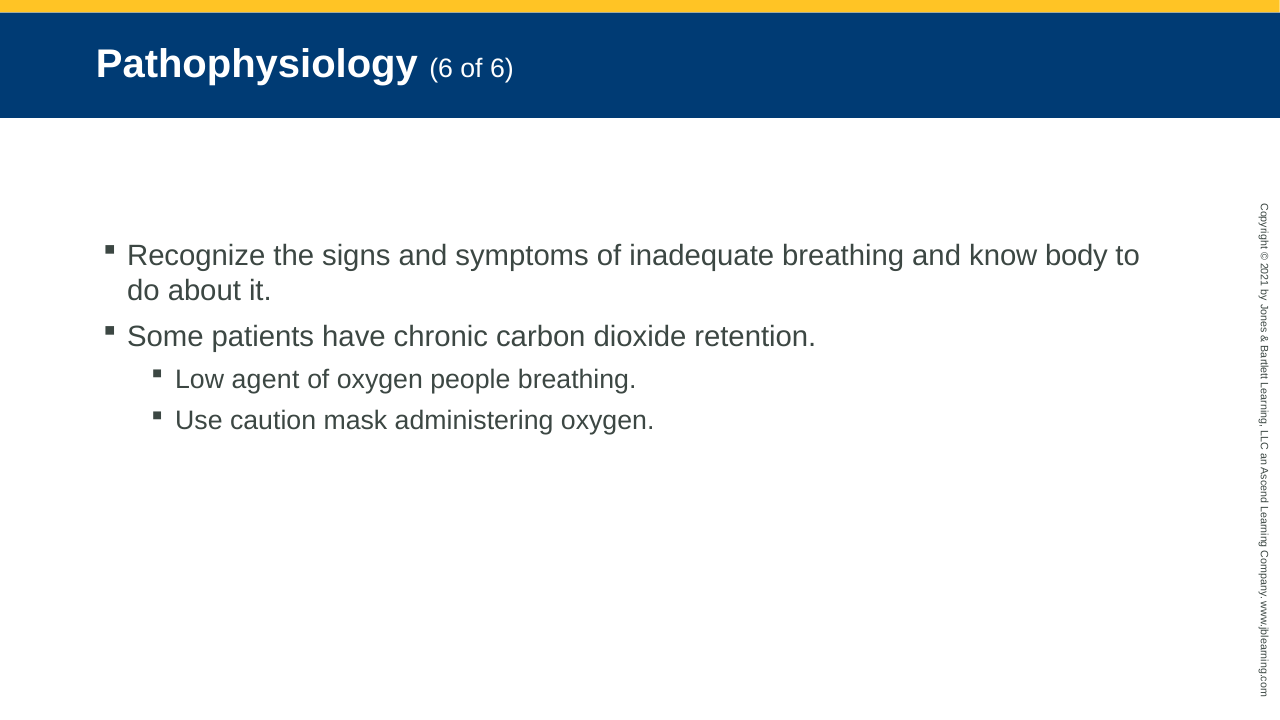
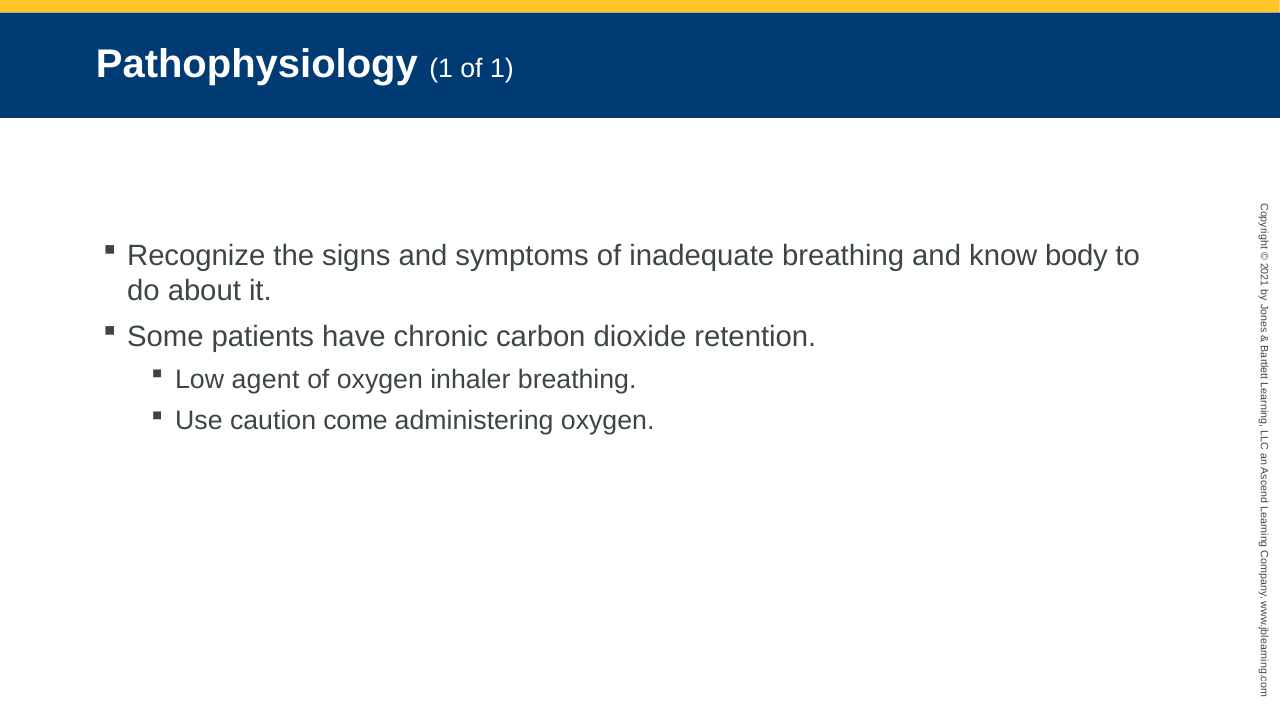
Pathophysiology 6: 6 -> 1 (441, 69)
of 6: 6 -> 1 (502, 69)
people: people -> inhaler (470, 379)
mask: mask -> come (356, 421)
